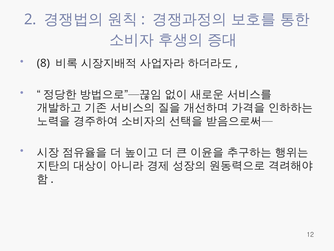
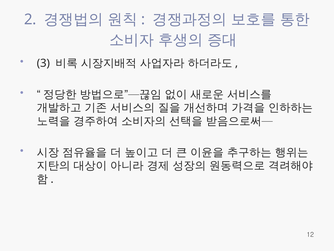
8: 8 -> 3 (43, 63)
